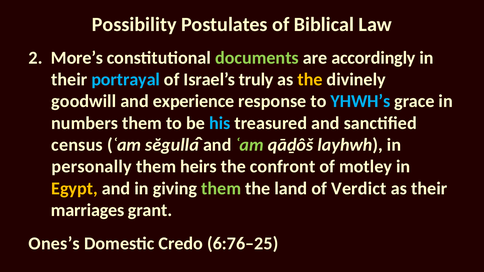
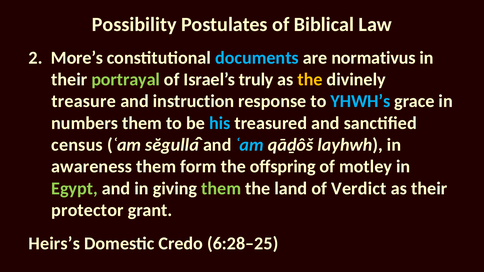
documents colour: light green -> light blue (257, 58)
accordingly: accordingly -> normativus (373, 58)
portrayal colour: light blue -> light green (126, 80)
goodwill: goodwill -> treasure (84, 101)
experience: experience -> instruction (194, 101)
ʿam colour: light green -> light blue (250, 145)
personally: personally -> awareness (92, 167)
heirs: heirs -> form (198, 167)
confront: confront -> offspring (283, 167)
Egypt colour: yellow -> light green (75, 189)
marriages: marriages -> protector (87, 210)
Ones’s: Ones’s -> Heirs’s (54, 244)
6:76–25: 6:76–25 -> 6:28–25 (243, 244)
